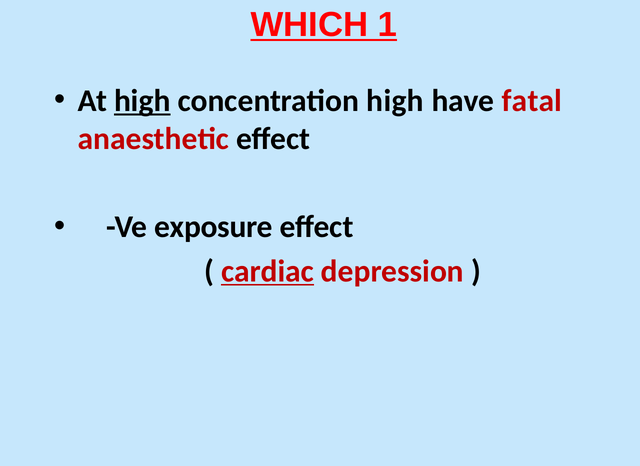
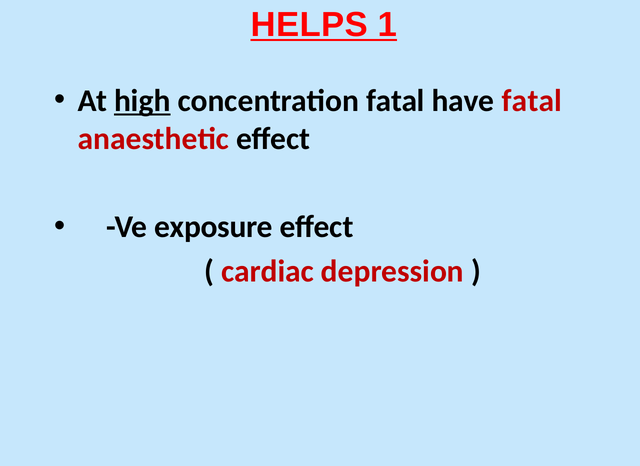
WHICH: WHICH -> HELPS (309, 25)
concentration high: high -> fatal (395, 101)
cardiac underline: present -> none (267, 271)
